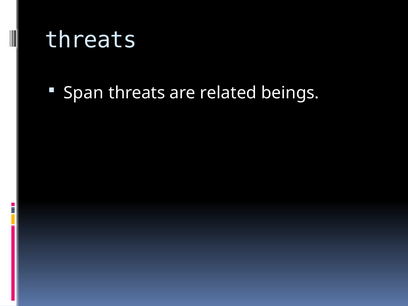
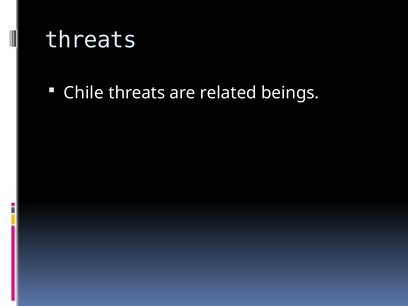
Span: Span -> Chile (84, 93)
